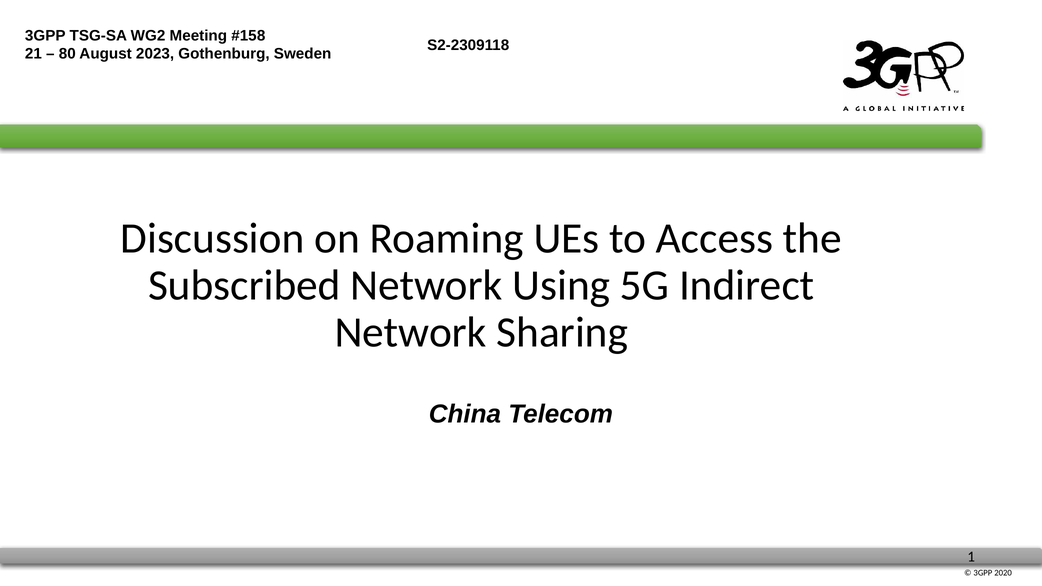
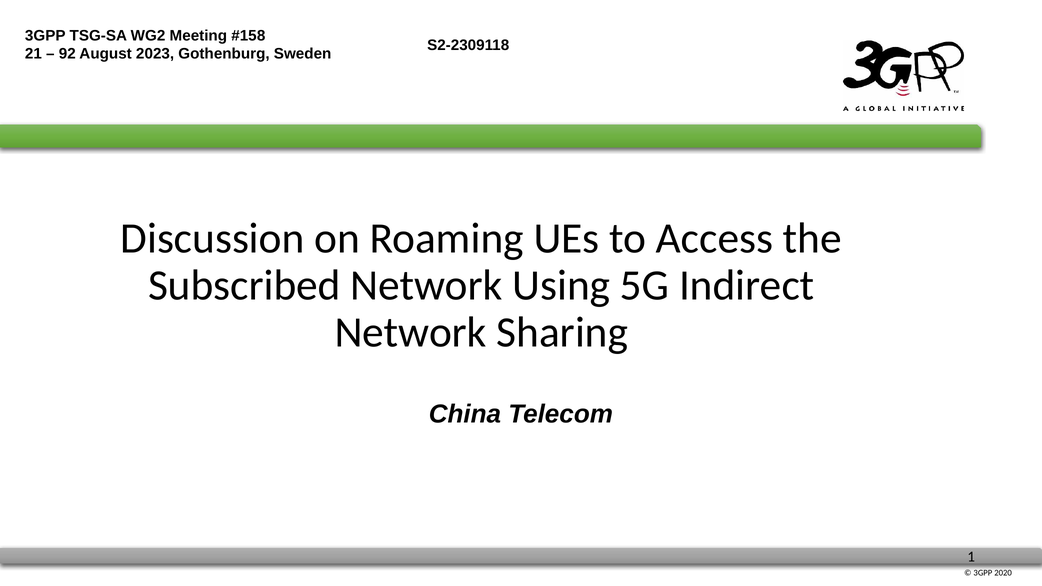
80: 80 -> 92 (67, 54)
